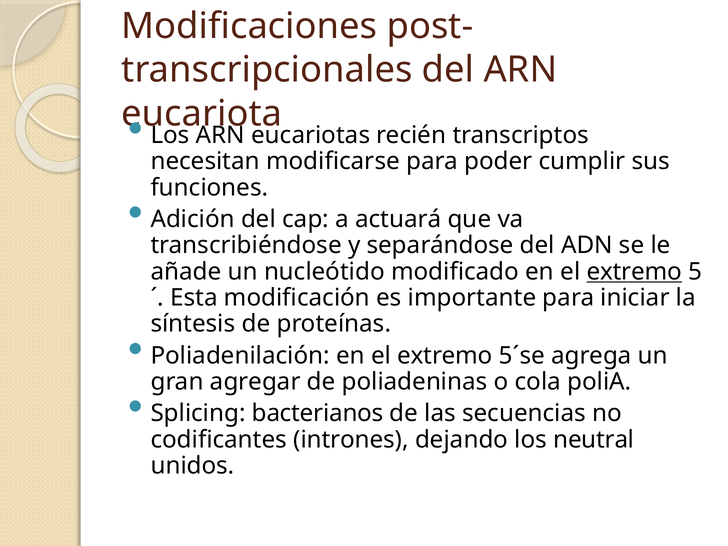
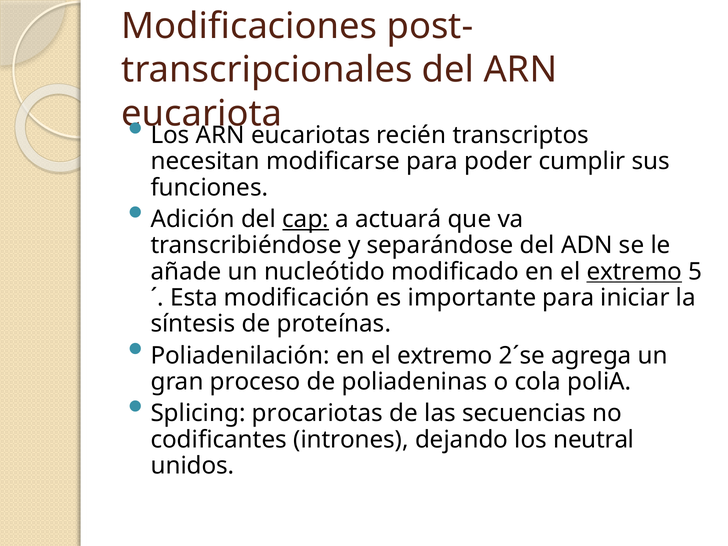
cap underline: none -> present (306, 219)
5´se: 5´se -> 2´se (522, 356)
agregar: agregar -> proceso (255, 382)
bacterianos: bacterianos -> procariotas (317, 413)
